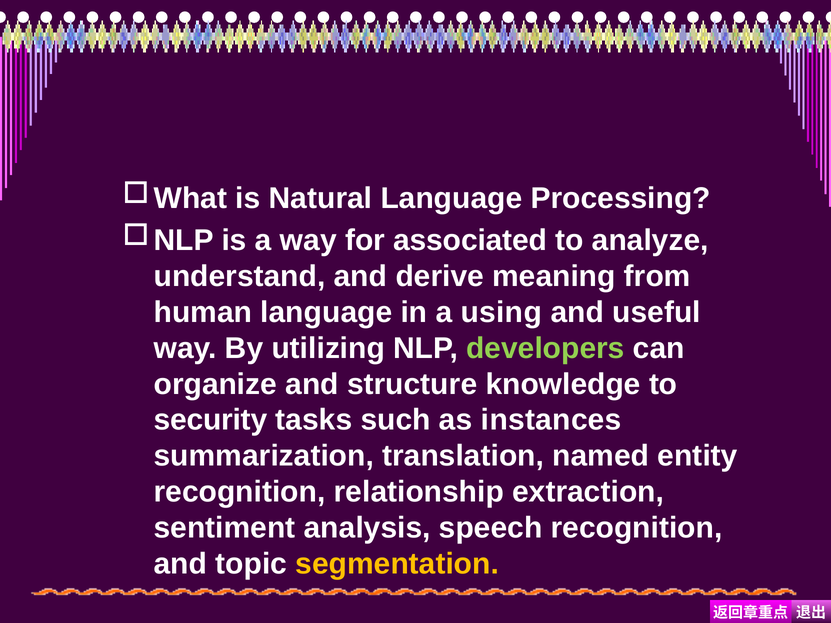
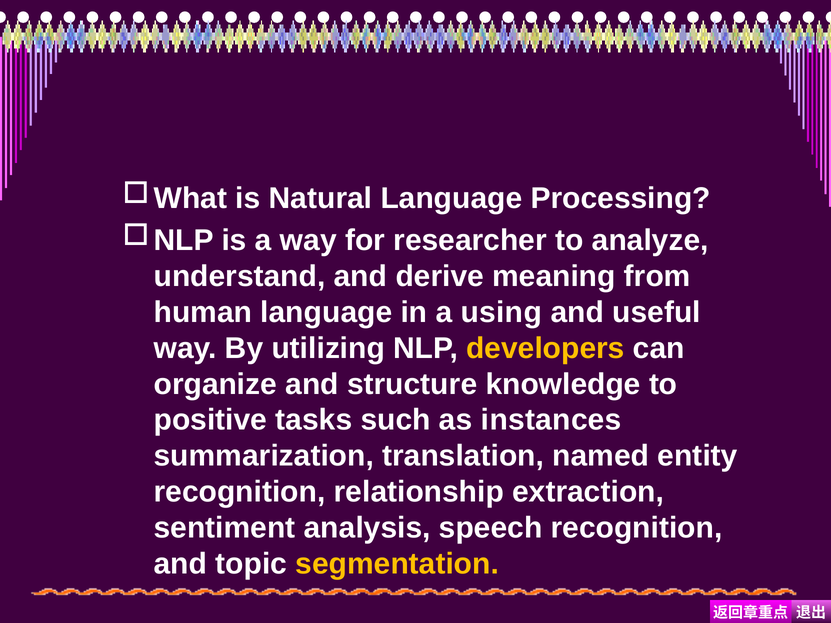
associated: associated -> researcher (470, 240)
developers colour: light green -> yellow (545, 348)
security: security -> positive (210, 420)
